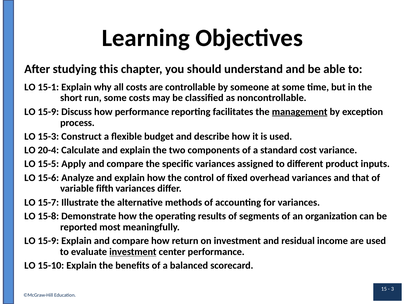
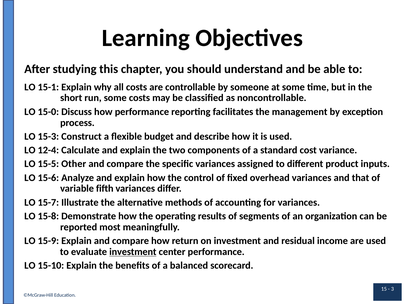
15-9: 15-9 -> 15-0 (48, 112)
management underline: present -> none (300, 112)
20-4: 20-4 -> 12-4 (48, 150)
Apply: Apply -> Other (74, 164)
